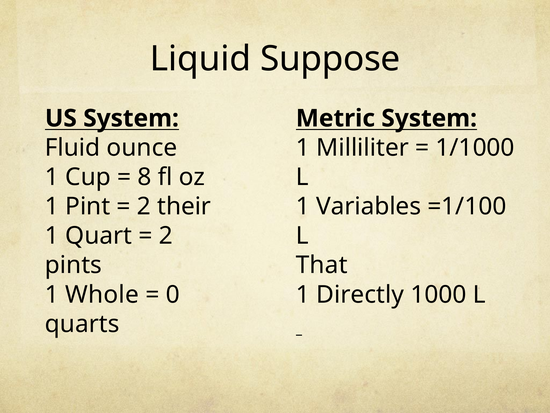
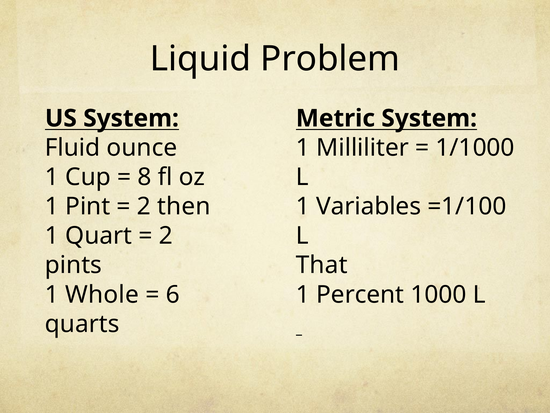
Suppose: Suppose -> Problem (330, 59)
their: their -> then (184, 206)
0: 0 -> 6 (173, 294)
Directly: Directly -> Percent (360, 294)
